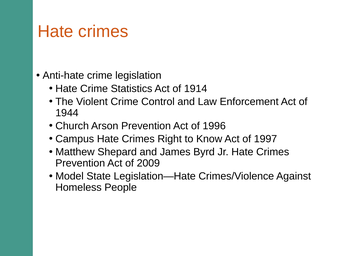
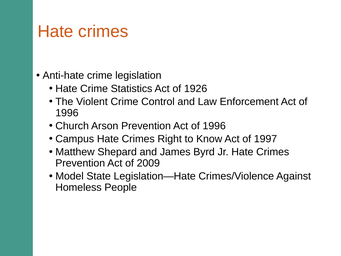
1914: 1914 -> 1926 (196, 88)
1944: 1944 -> 1996 (67, 113)
